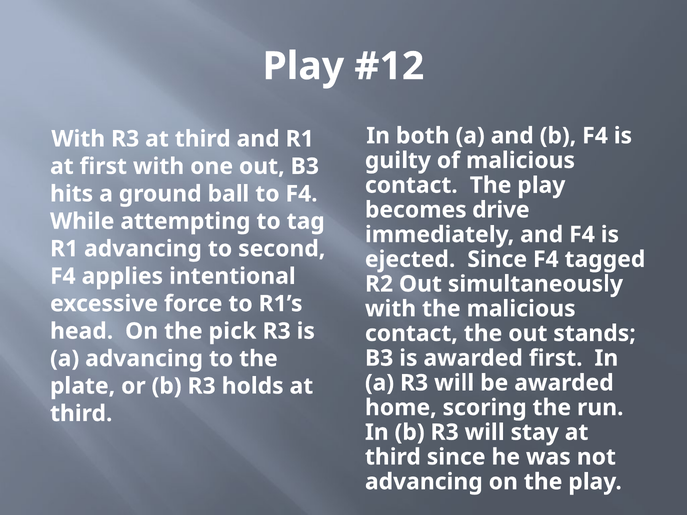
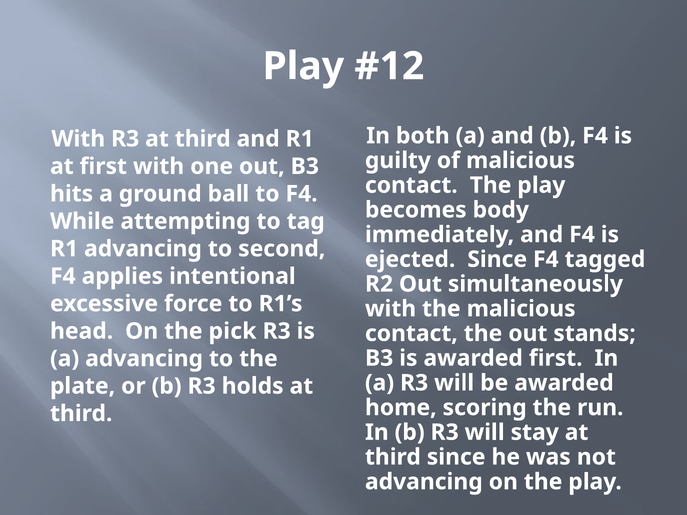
drive: drive -> body (501, 210)
